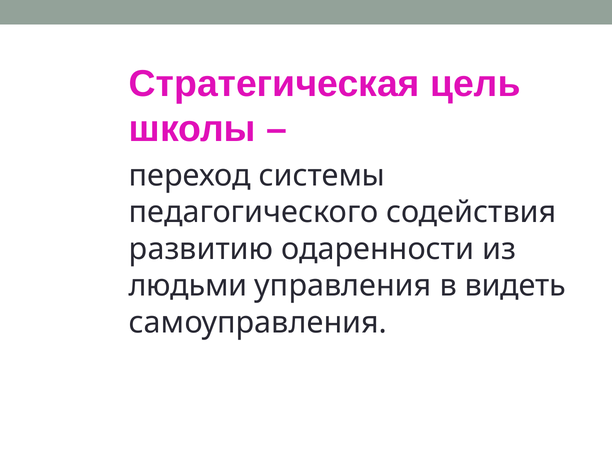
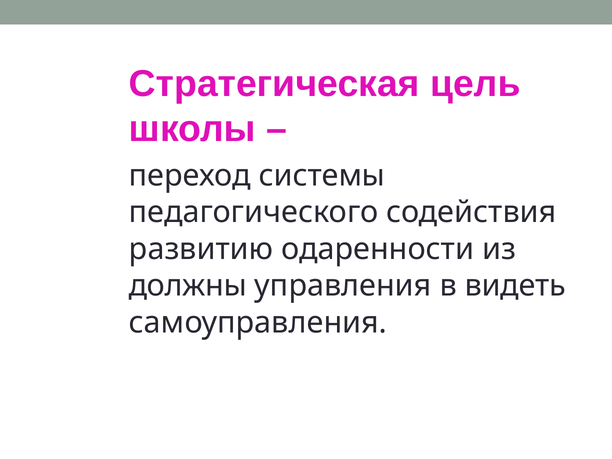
людьми: людьми -> должны (188, 286)
